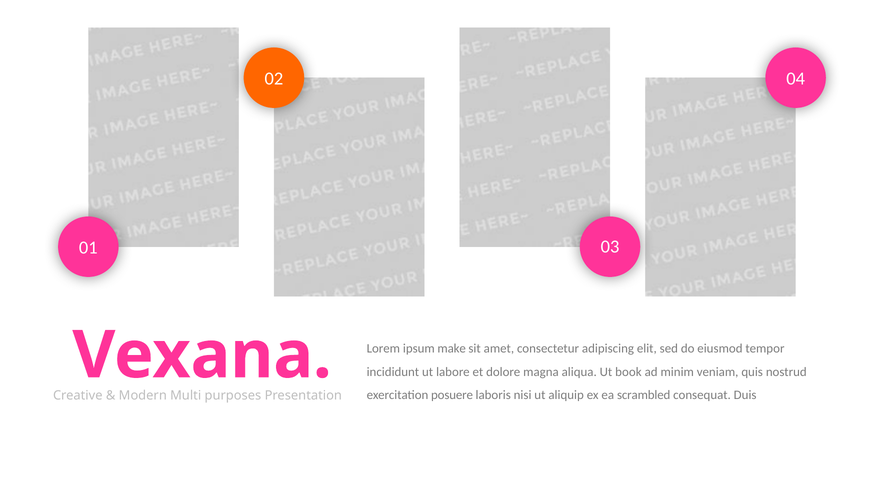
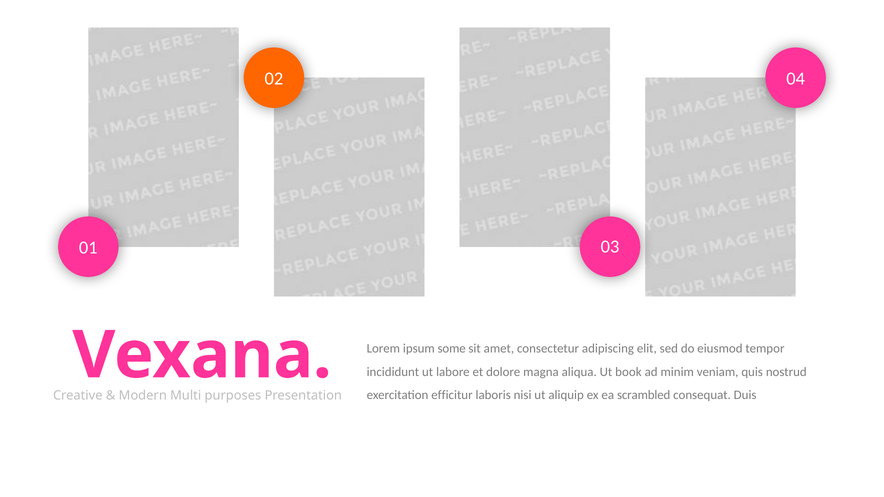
make: make -> some (452, 349)
posuere: posuere -> efficitur (452, 395)
